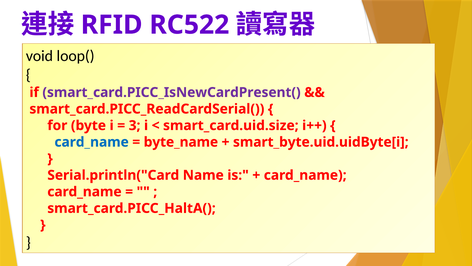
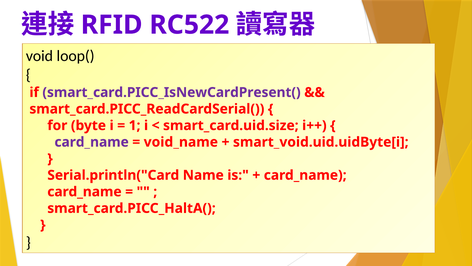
3: 3 -> 1 (135, 125)
card_name colour: blue -> purple (92, 142)
byte_name: byte_name -> void_name (181, 142)
smart_byte.uid.uidByte[i: smart_byte.uid.uidByte[i -> smart_void.uid.uidByte[i (321, 142)
